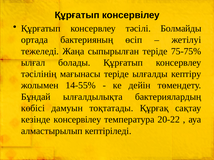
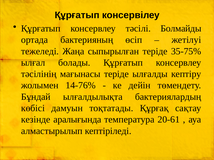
75-75%: 75-75% -> 35-75% (186, 51)
14-55%: 14-55% -> 14-76% (81, 86)
кезінде консервілеу: консервілеу -> аралығында (77, 120)
20-22: 20-22 -> 20-61 (169, 120)
